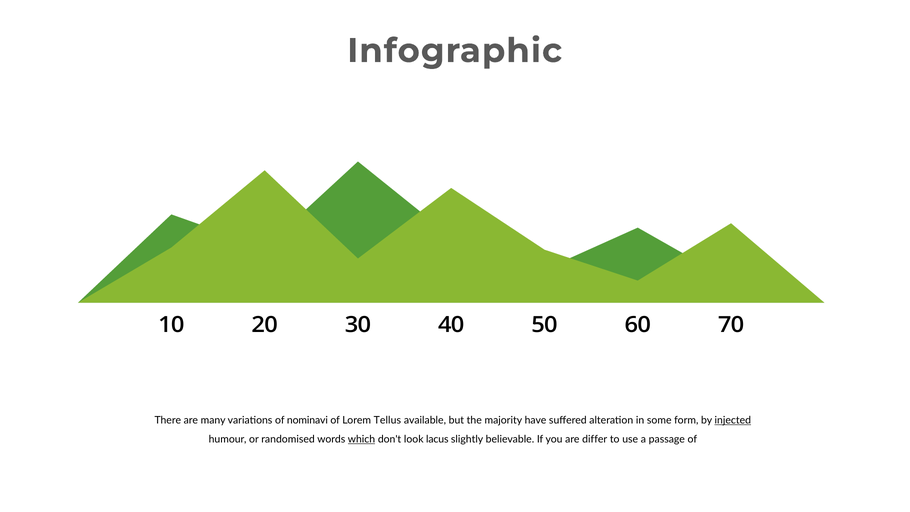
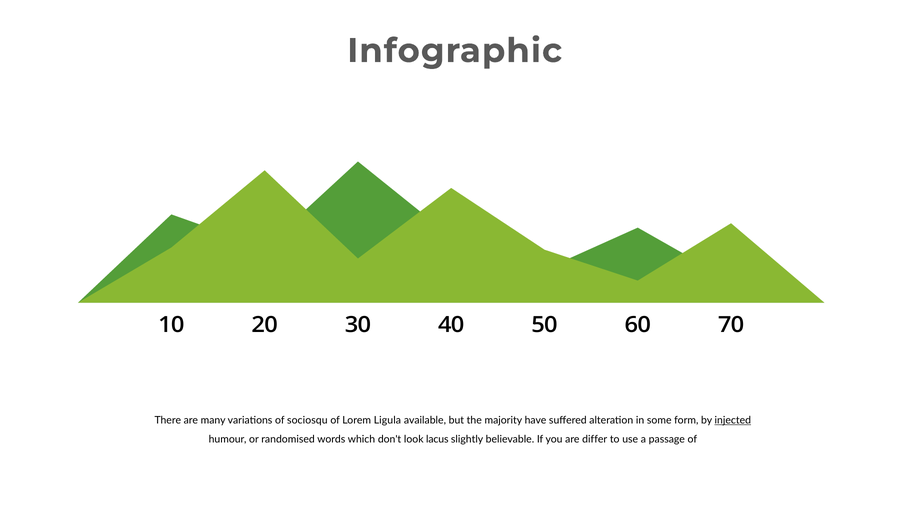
nominavi: nominavi -> sociosqu (307, 420)
Tellus: Tellus -> Ligula (387, 420)
which underline: present -> none (361, 439)
